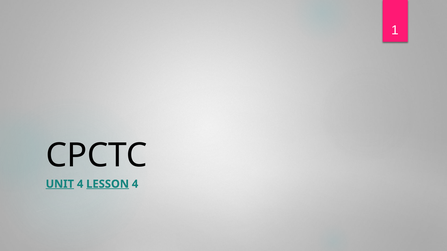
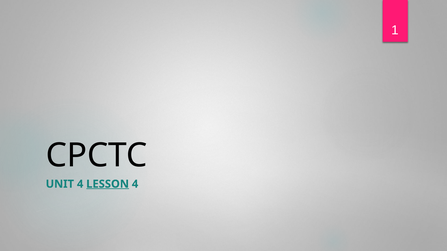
UNIT underline: present -> none (60, 184)
